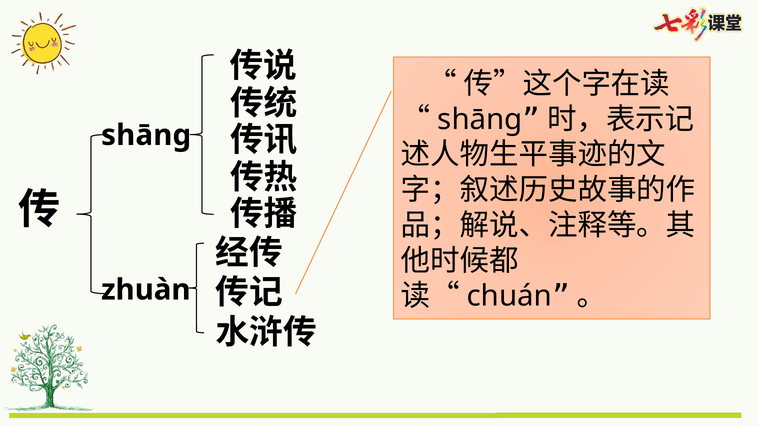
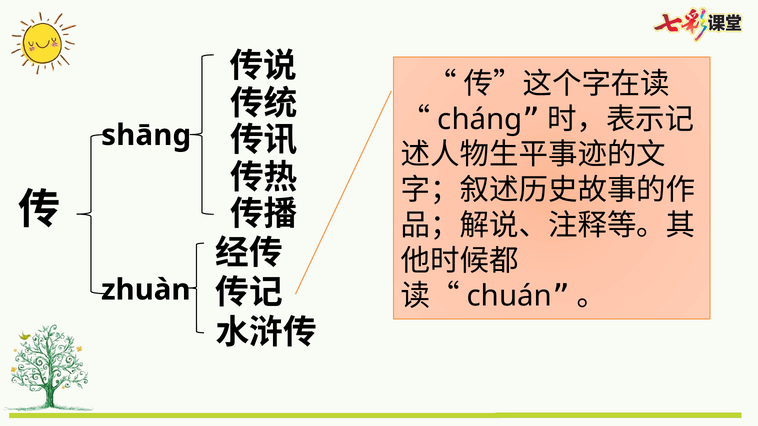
shāng: shāng -> cháng (480, 119)
